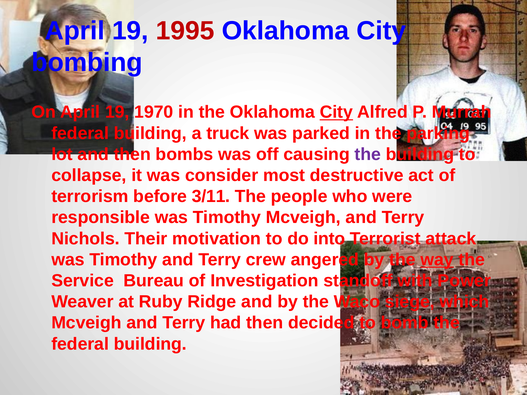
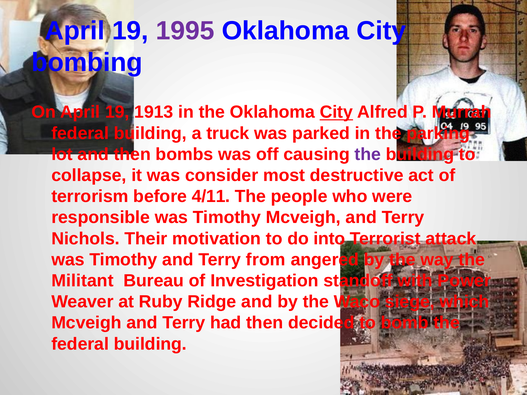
1995 colour: red -> purple (185, 31)
1970: 1970 -> 1913 (154, 112)
3/11: 3/11 -> 4/11 (211, 197)
crew: crew -> from (266, 260)
way underline: present -> none (437, 260)
Service: Service -> Militant (83, 281)
